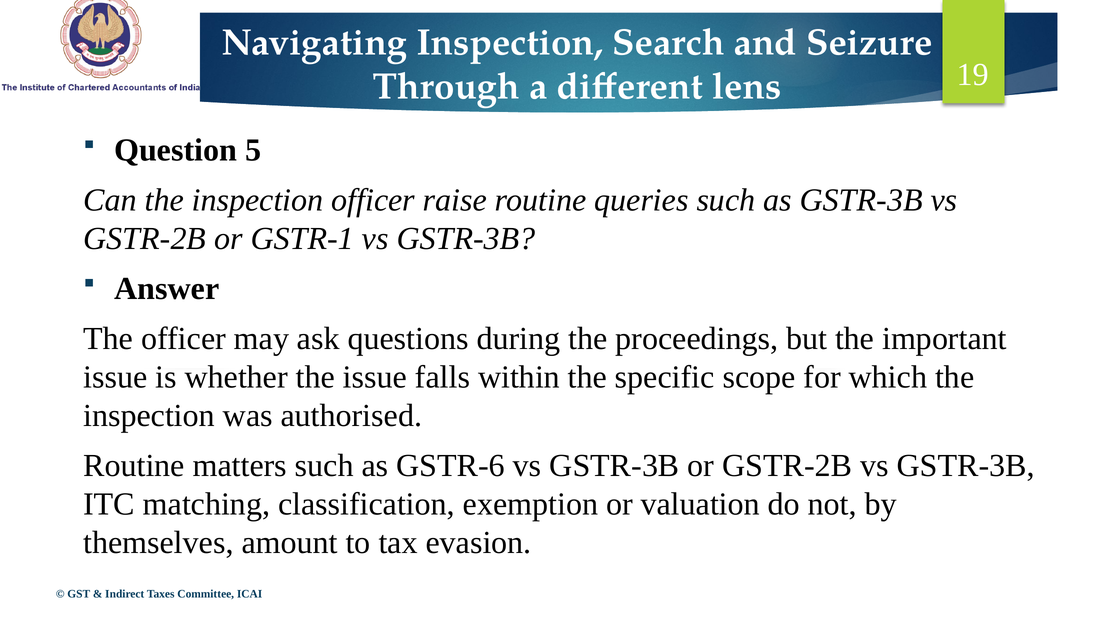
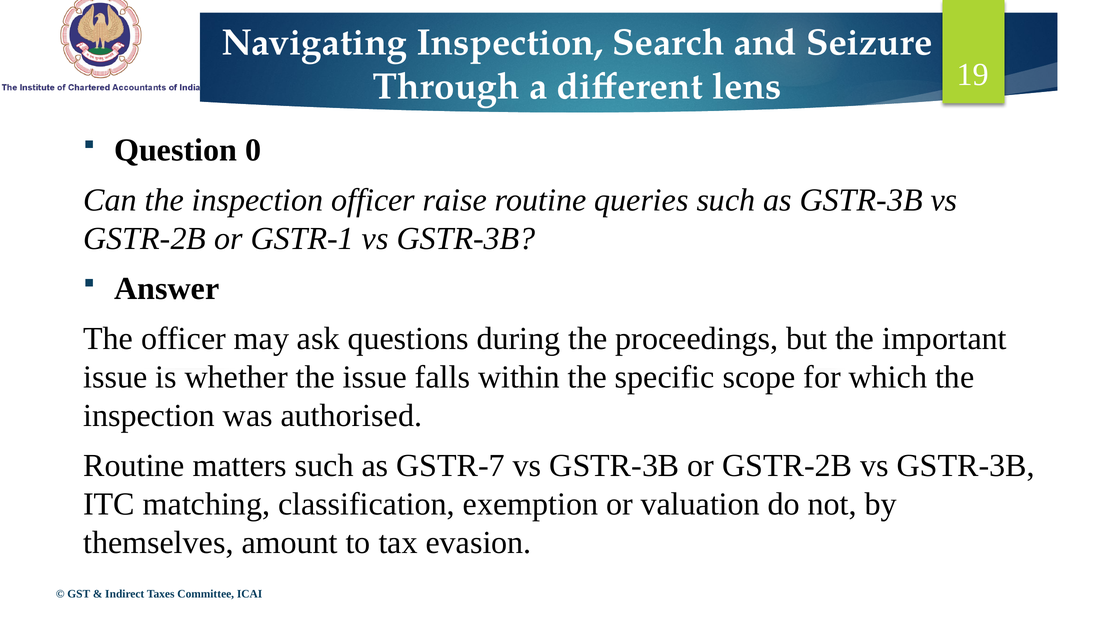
5: 5 -> 0 (253, 150)
GSTR-6: GSTR-6 -> GSTR-7 (451, 466)
